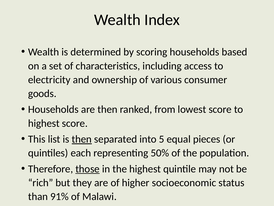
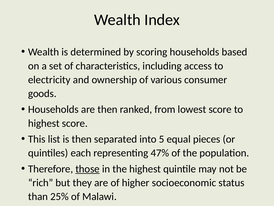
then underline: present -> none (82, 139)
50%: 50% -> 47% (160, 153)
91%: 91% -> 25% (59, 196)
